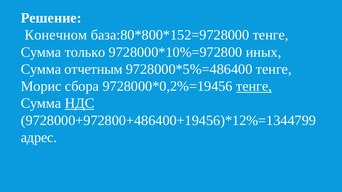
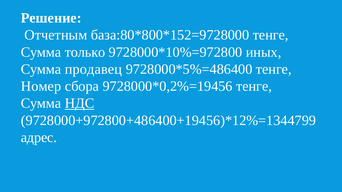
Конечном: Конечном -> Отчетным (56, 35)
отчетным: отчетным -> продавец (93, 69)
Морис: Морис -> Номер (41, 86)
тенге underline: present -> none (254, 86)
